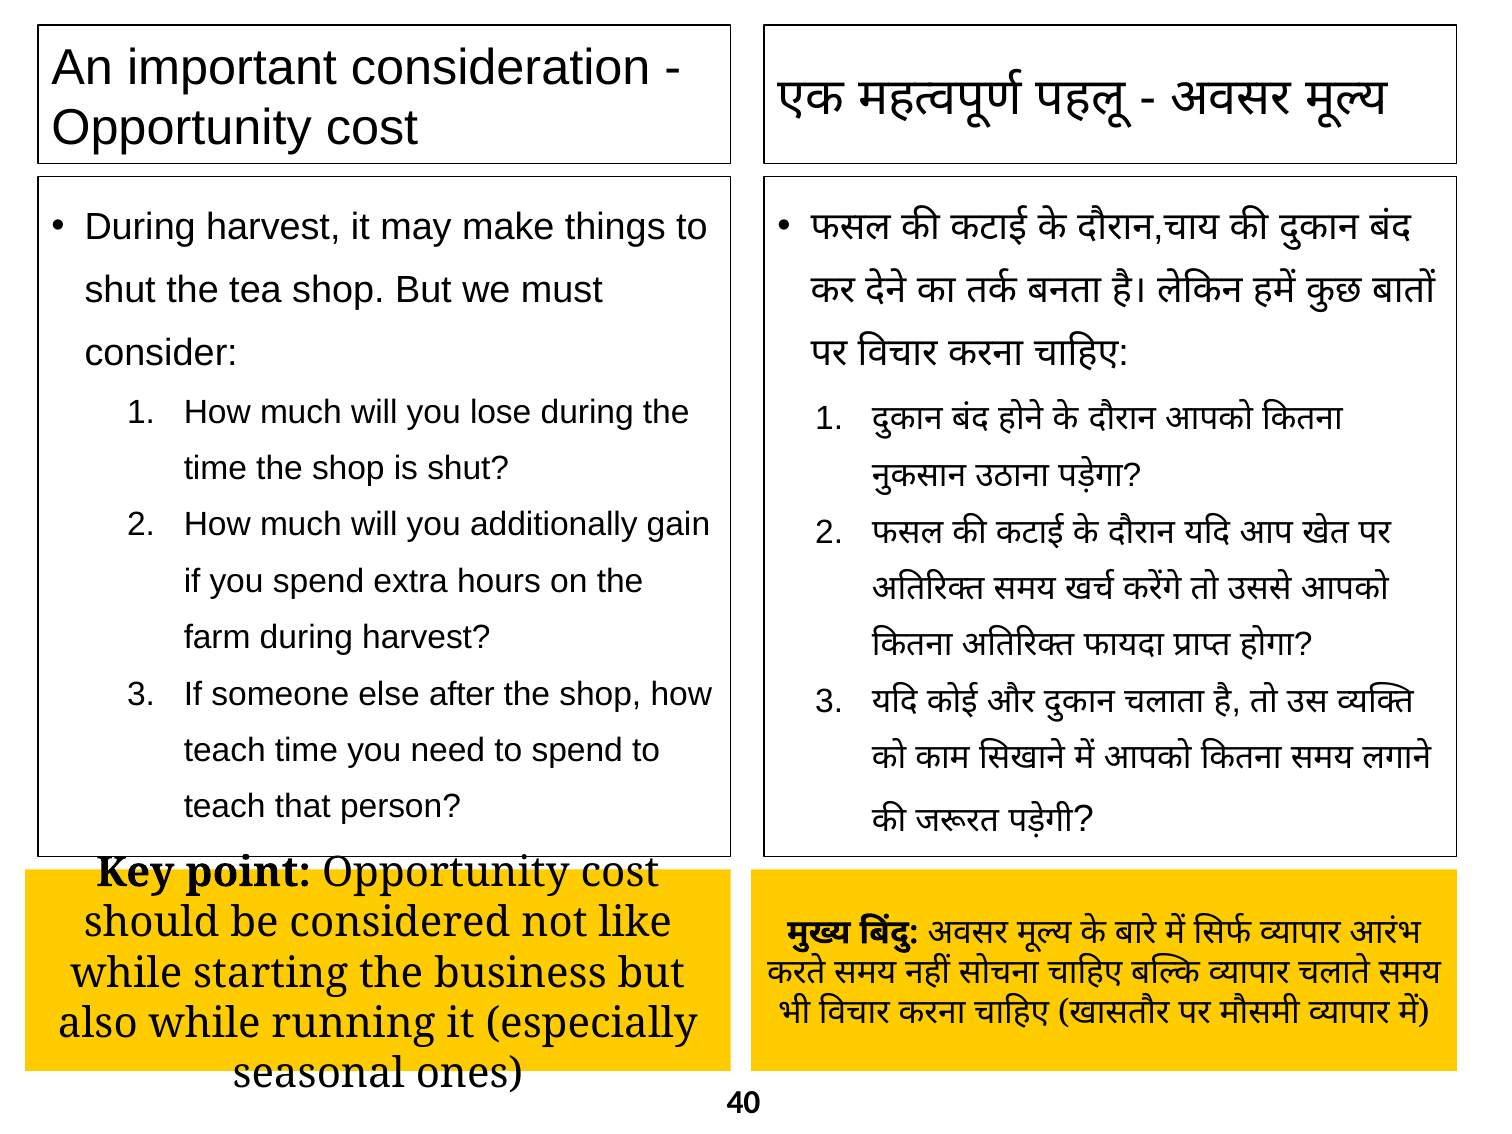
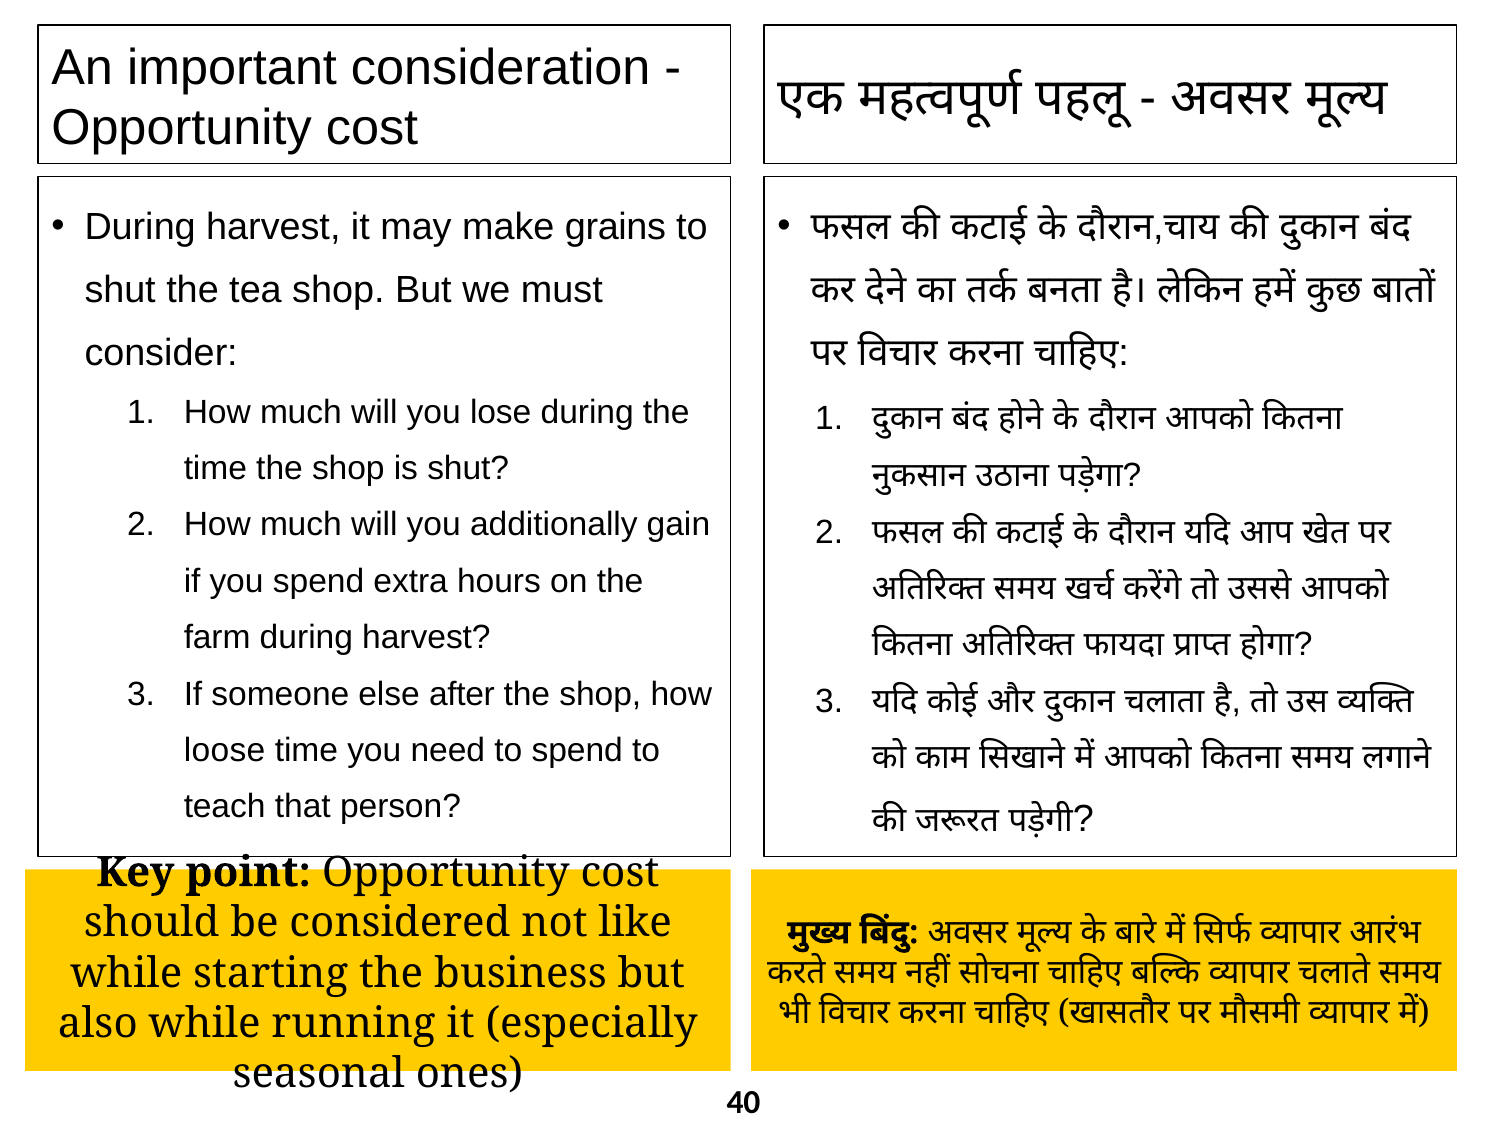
things: things -> grains (615, 227)
teach: teach -> loose (225, 750)
